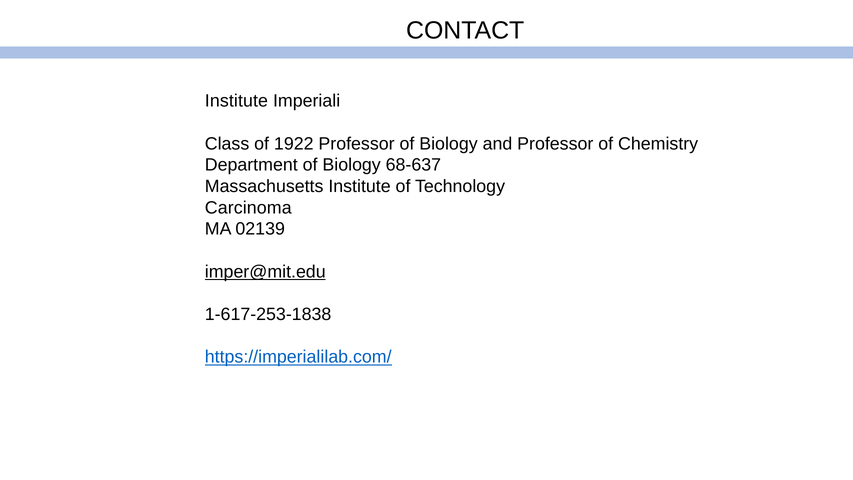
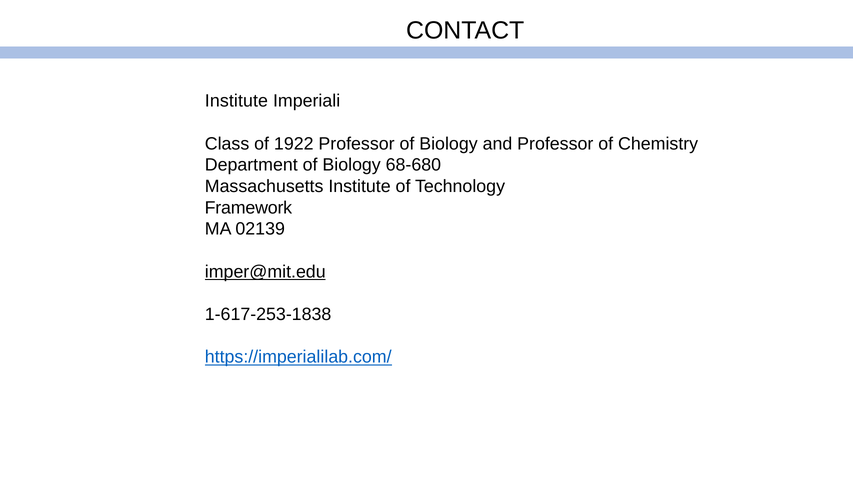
68-637: 68-637 -> 68-680 (413, 165)
Carcinoma: Carcinoma -> Framework (248, 208)
